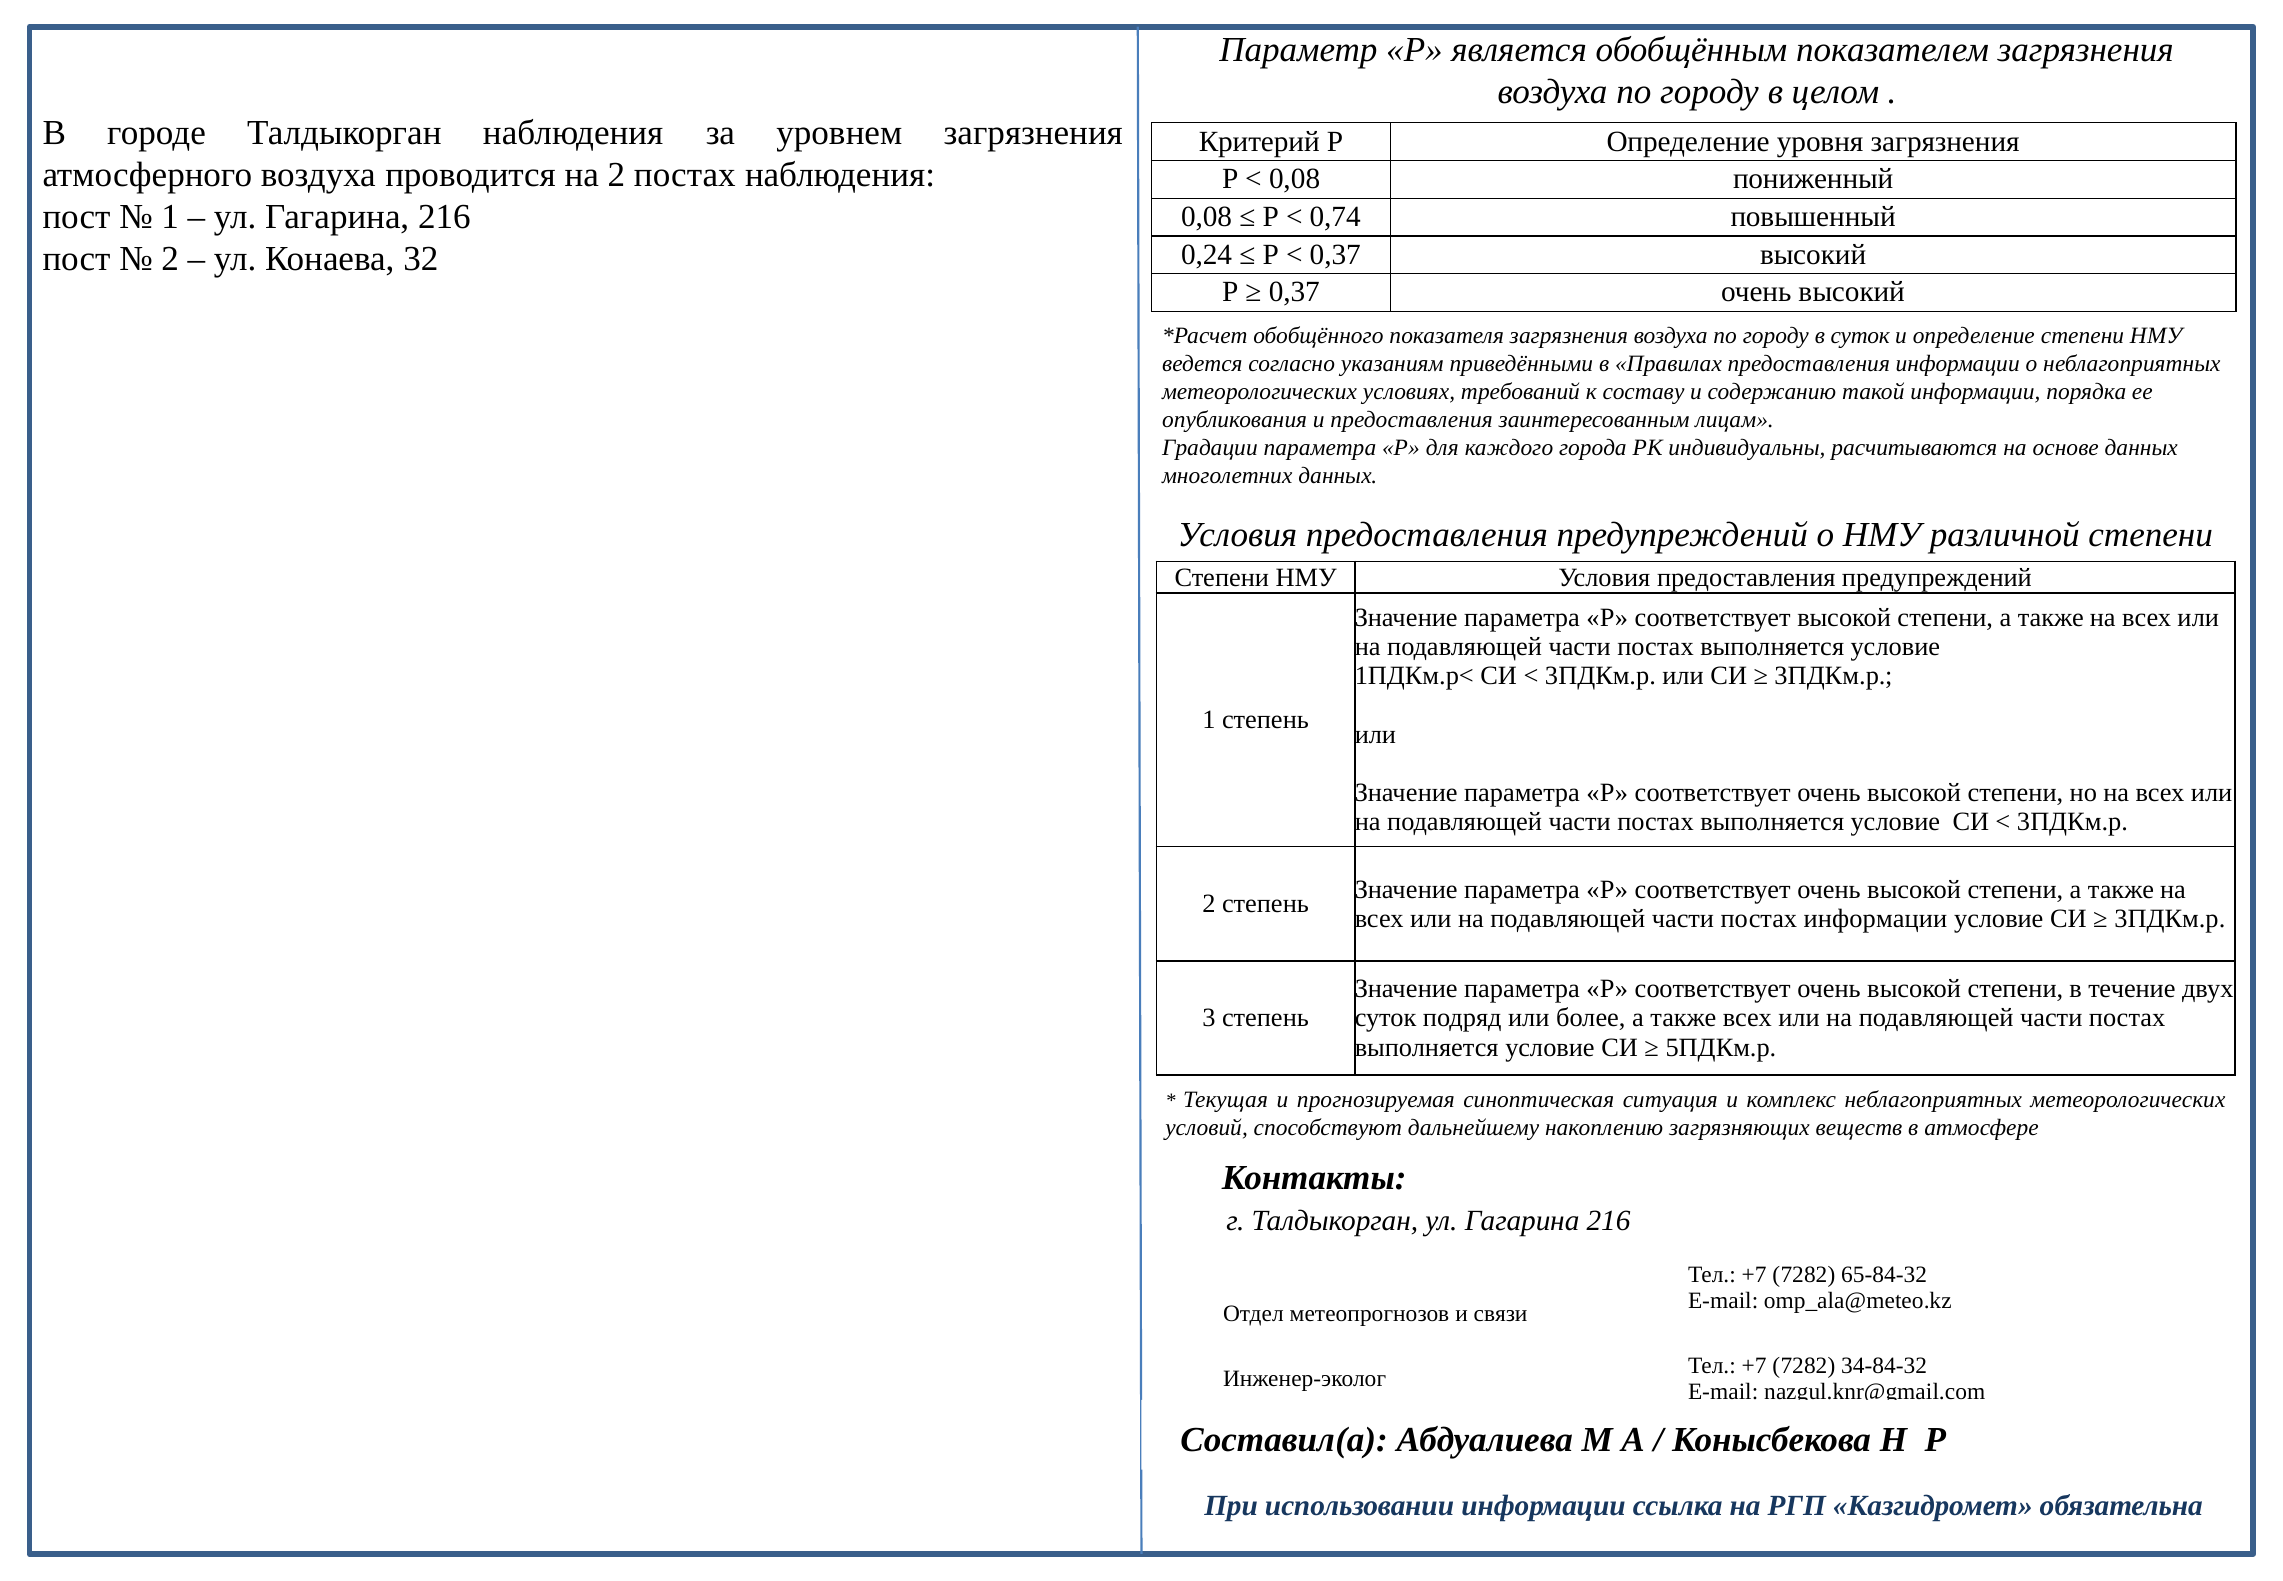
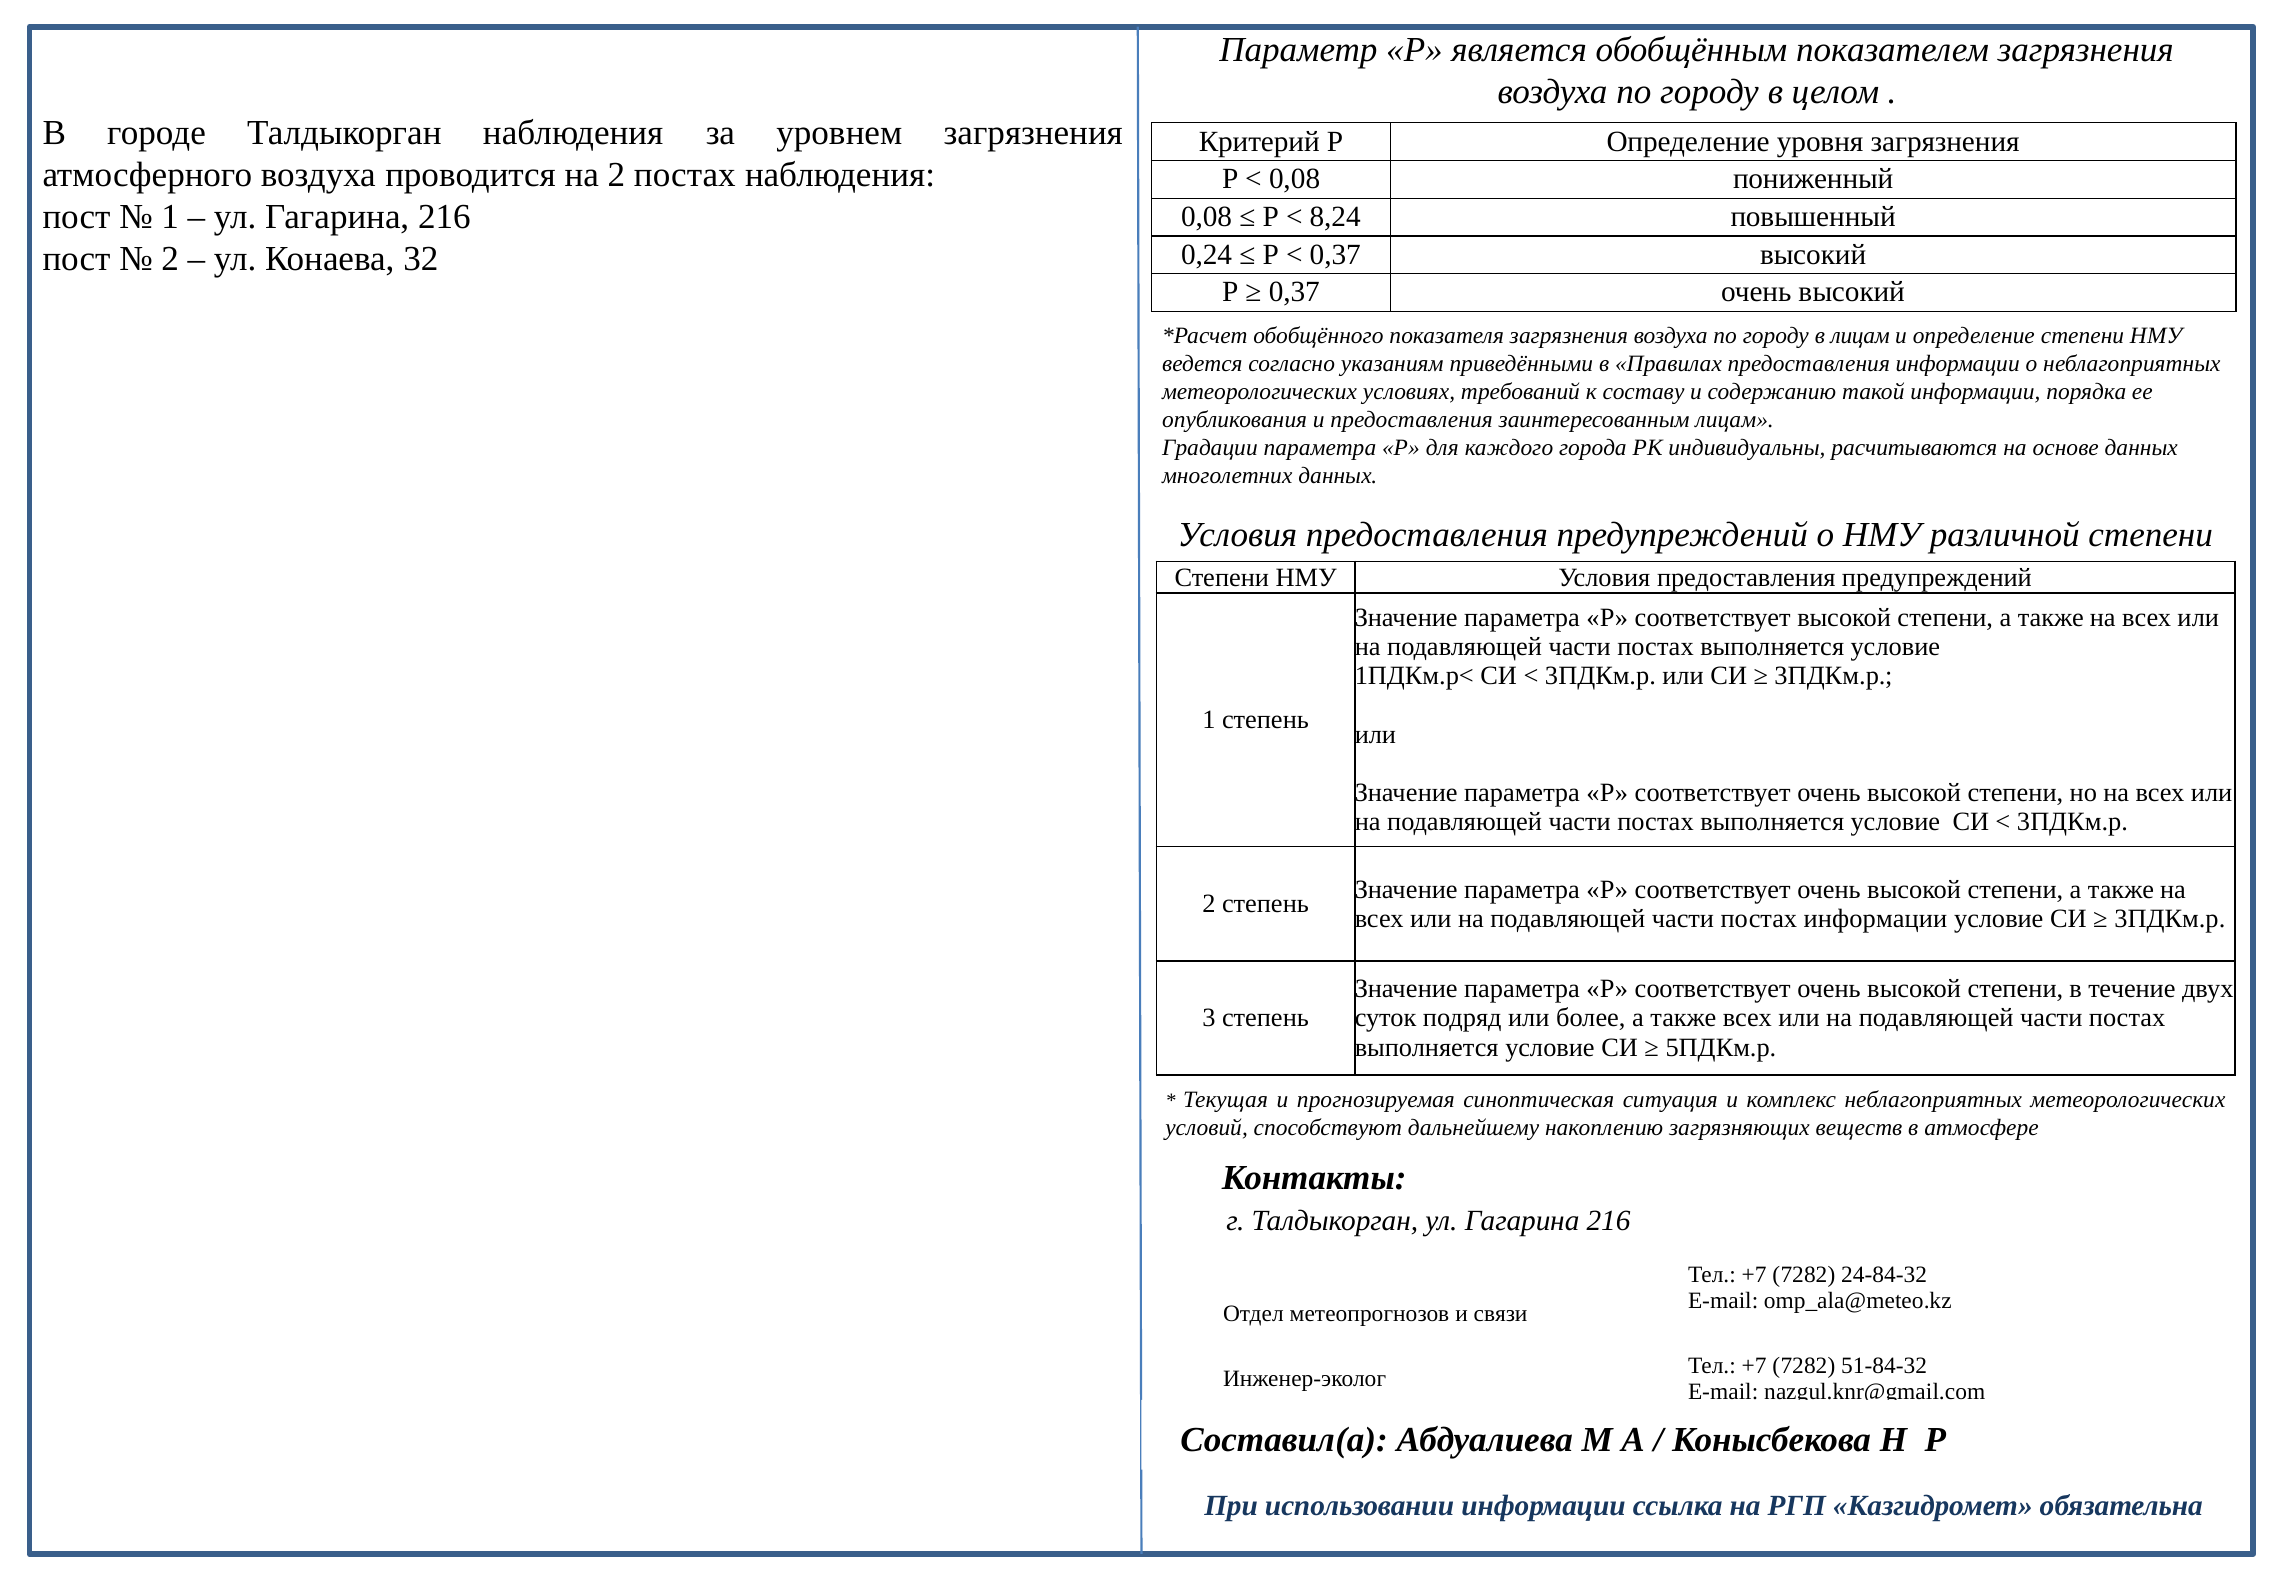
0,74: 0,74 -> 8,24 (1335, 217)
в суток: суток -> лицам (1860, 335)
65-84-32: 65-84-32 -> 24-84-32 (1884, 1274)
34-84-32: 34-84-32 -> 51-84-32 (1884, 1365)
